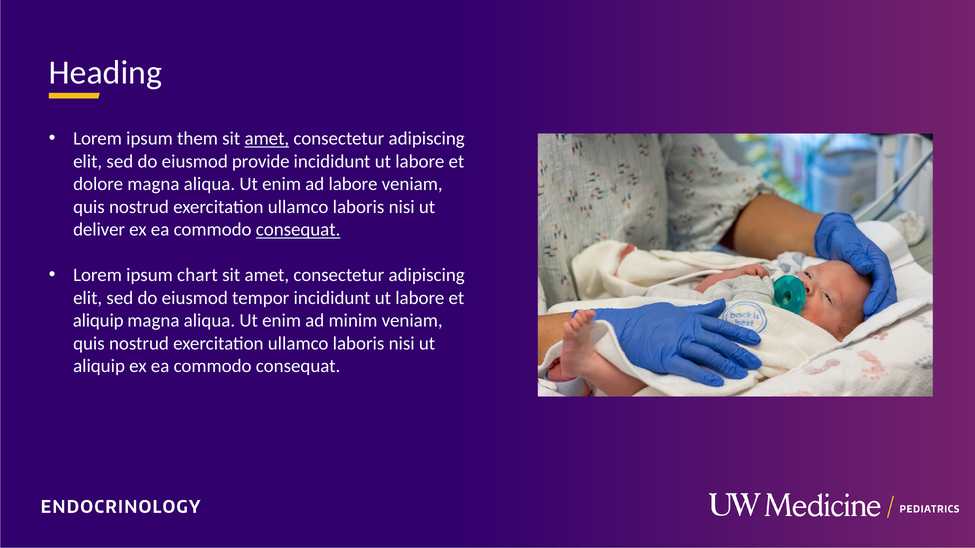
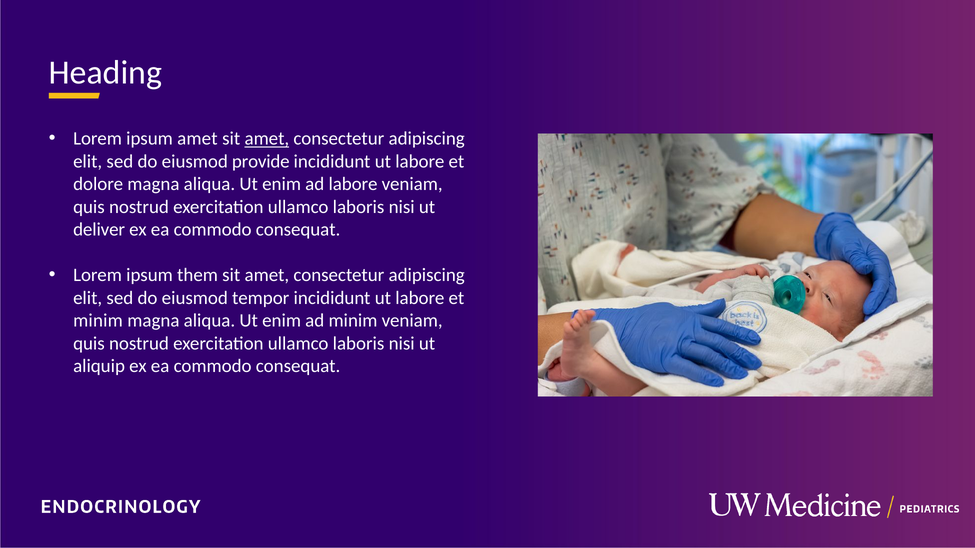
ipsum them: them -> amet (197, 139)
consequat underline: present -> none (298, 230)
chart: chart -> them (198, 275)
aliquip: aliquip -> minim (98, 321)
